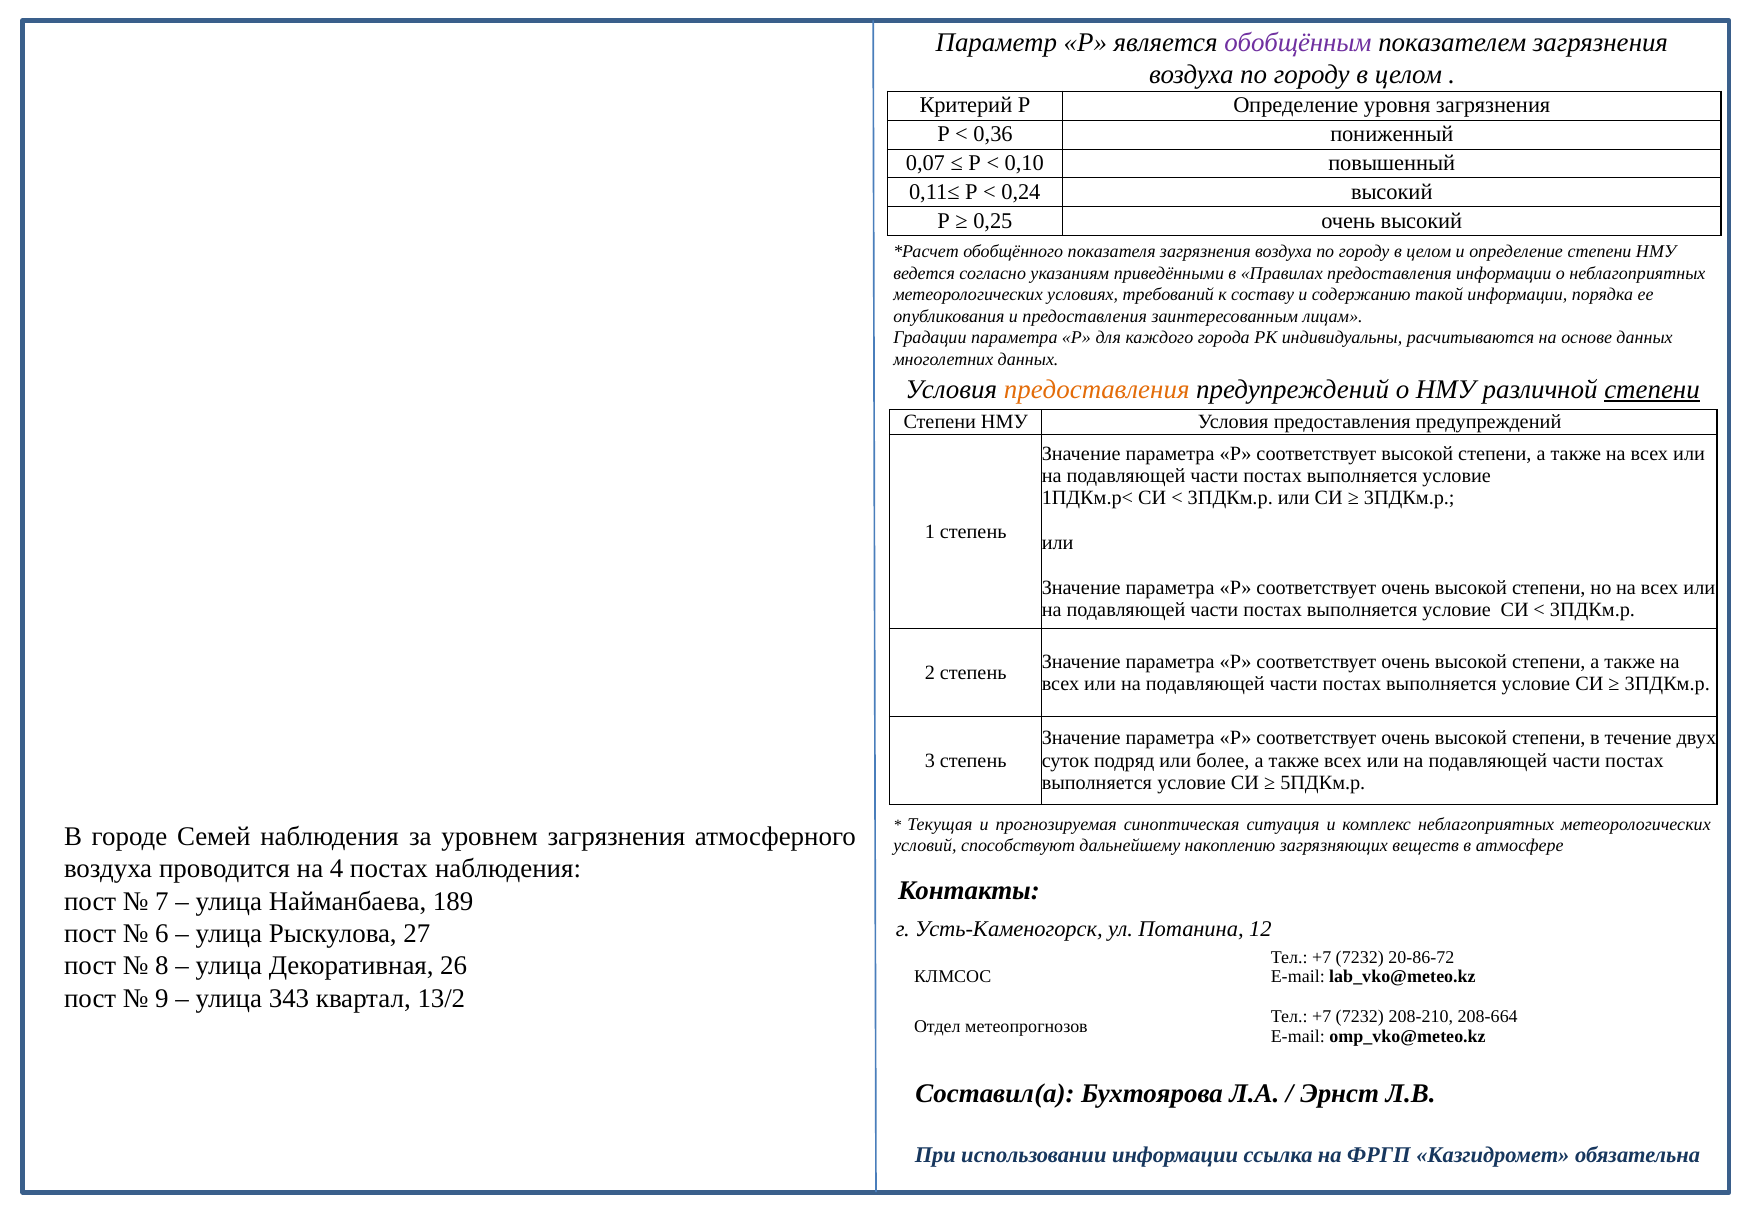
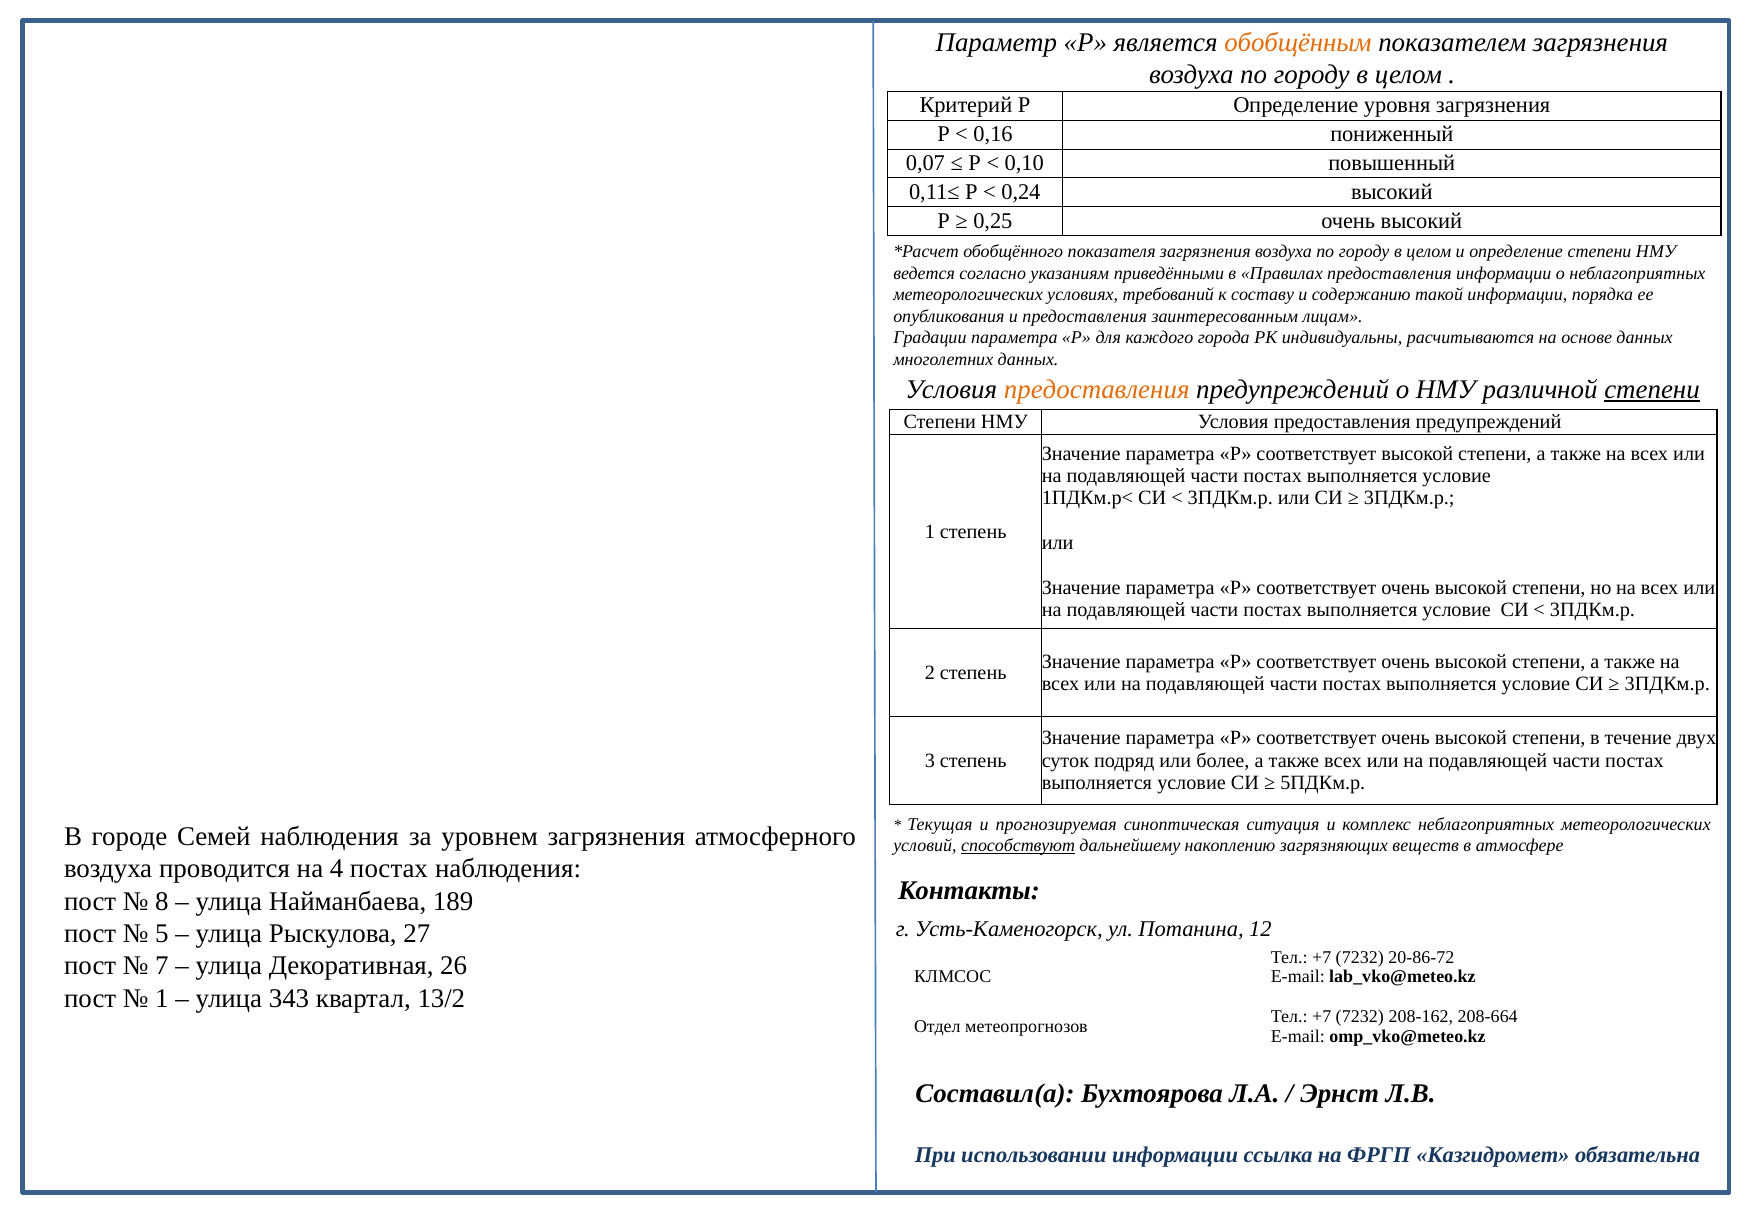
обобщённым colour: purple -> orange (1298, 42)
0,36: 0,36 -> 0,16 (993, 134)
способствуют underline: none -> present (1018, 846)
7: 7 -> 8 (162, 901)
6: 6 -> 5 (162, 933)
8: 8 -> 7 (162, 966)
9: 9 -> 1 (162, 998)
208-210: 208-210 -> 208-162 (1421, 1016)
